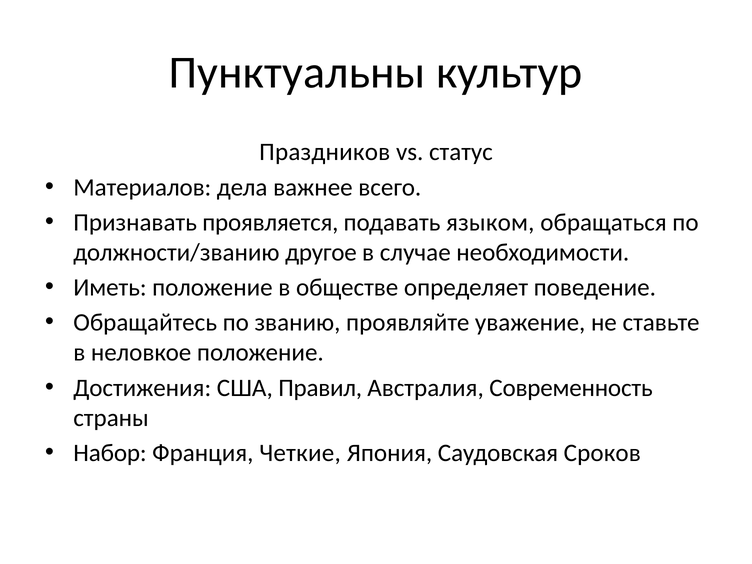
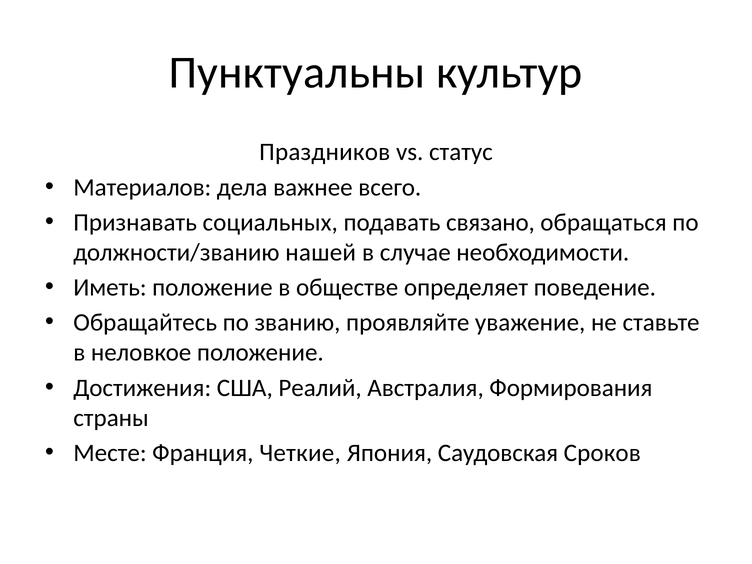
проявляется: проявляется -> социальных (270, 222)
языком: языком -> связано (490, 222)
другое: другое -> нашей (321, 252)
Правил: Правил -> Реалий (320, 388)
Современность: Современность -> Формирования (571, 388)
Набор: Набор -> Месте (110, 453)
